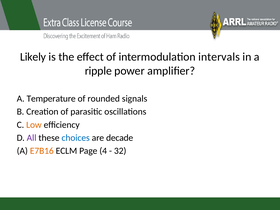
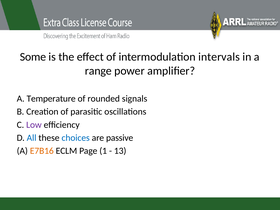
Likely: Likely -> Some (33, 57)
ripple: ripple -> range (98, 71)
Low colour: orange -> purple (34, 125)
All colour: purple -> blue (32, 138)
decade: decade -> passive (120, 138)
4: 4 -> 1 (103, 151)
32: 32 -> 13 (120, 151)
